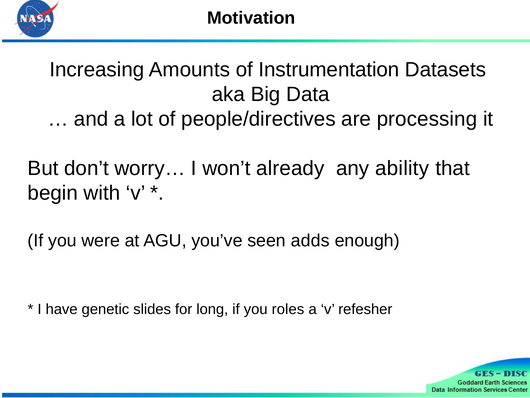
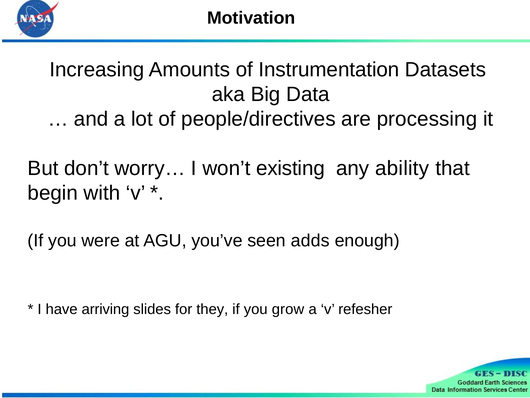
already: already -> existing (290, 168)
genetic: genetic -> arriving (105, 309)
long: long -> they (212, 309)
roles: roles -> grow (288, 309)
